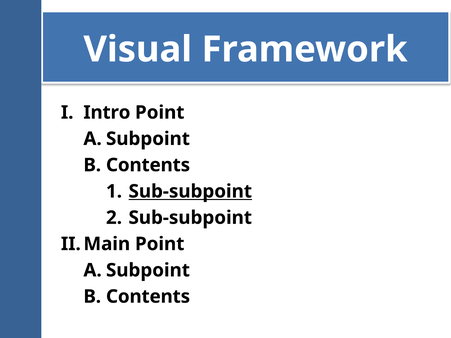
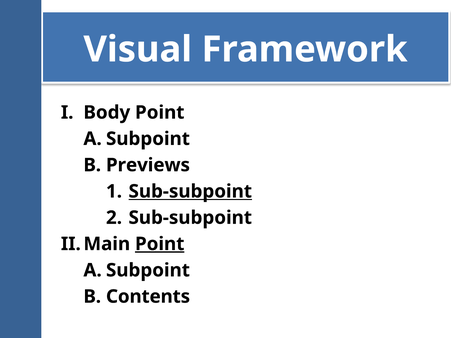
Intro: Intro -> Body (107, 113)
Contents: Contents -> Previews (148, 165)
Point underline: none -> present (160, 244)
